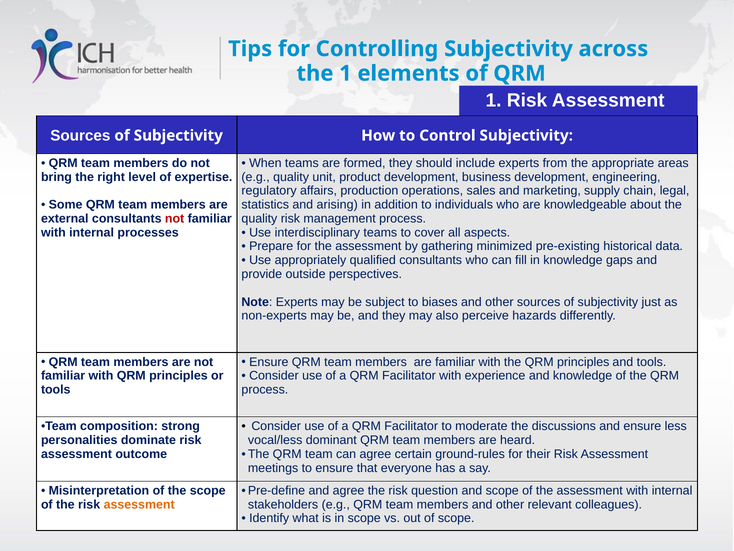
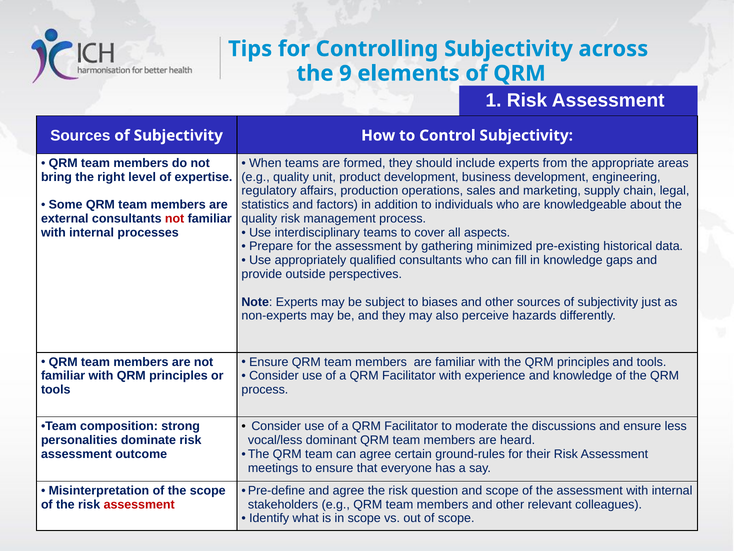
the 1: 1 -> 9 (345, 73)
arising: arising -> factors (337, 205)
assessment colour: orange -> red (139, 504)
